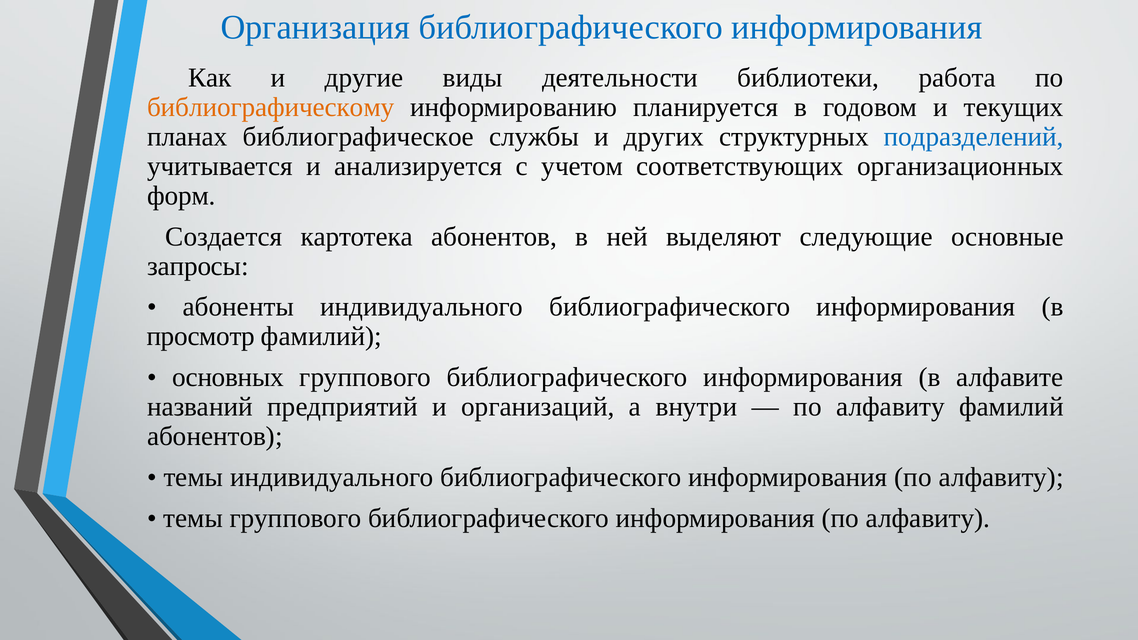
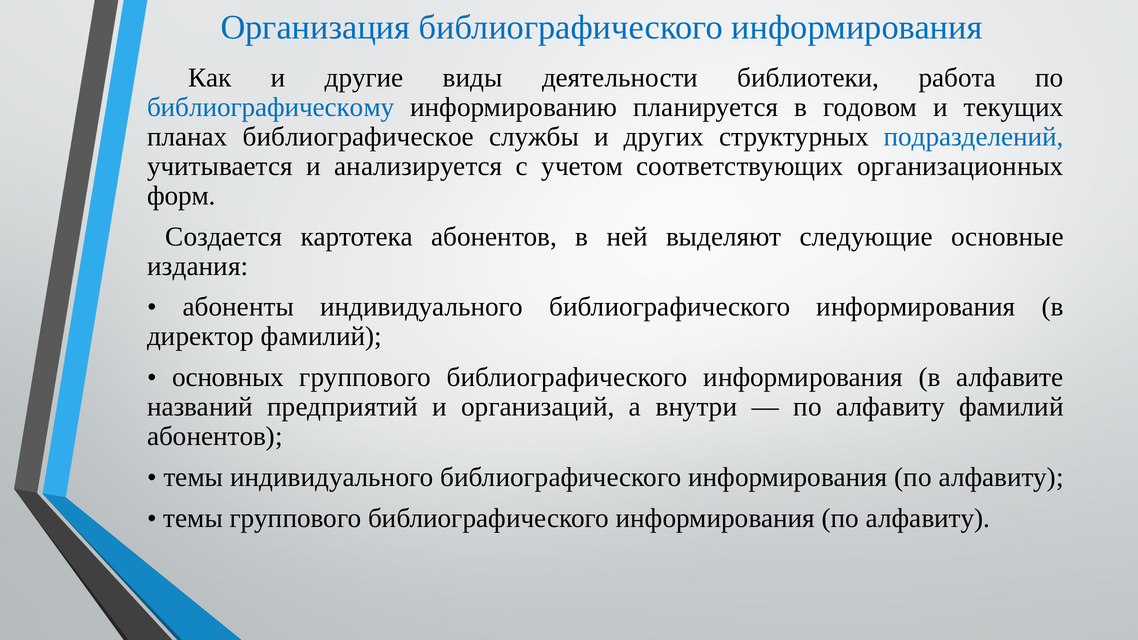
библиографическому colour: orange -> blue (271, 107)
запросы: запросы -> издания (198, 266)
просмотр: просмотр -> директор (201, 336)
